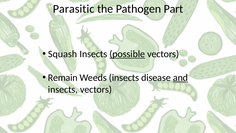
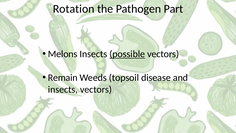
Parasitic: Parasitic -> Rotation (74, 9)
Squash: Squash -> Melons (63, 54)
Weeds insects: insects -> topsoil (124, 78)
and underline: present -> none (180, 78)
